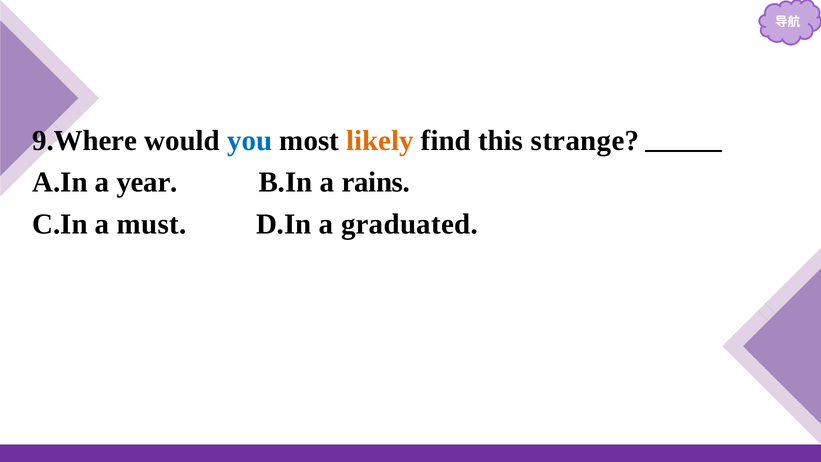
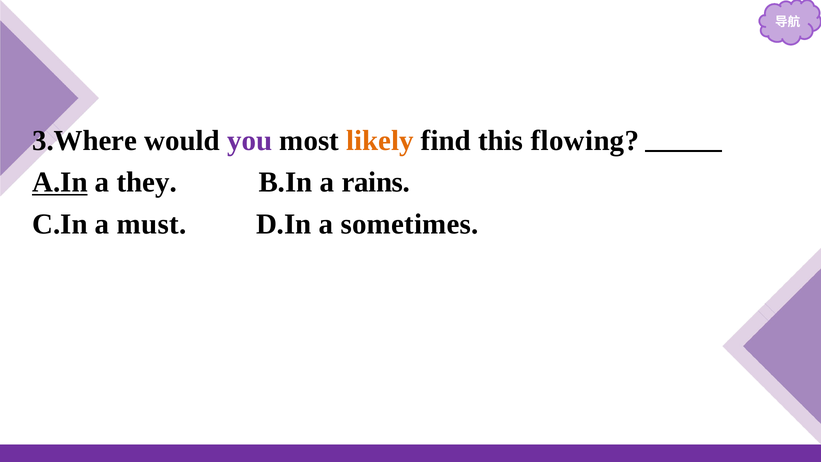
9.Where: 9.Where -> 3.Where (85, 140)
you colour: blue -> purple (250, 140)
strange: strange -> flowing (585, 140)
A.In underline: none -> present (60, 182)
year: year -> they (147, 182)
graduated: graduated -> sometimes (410, 224)
